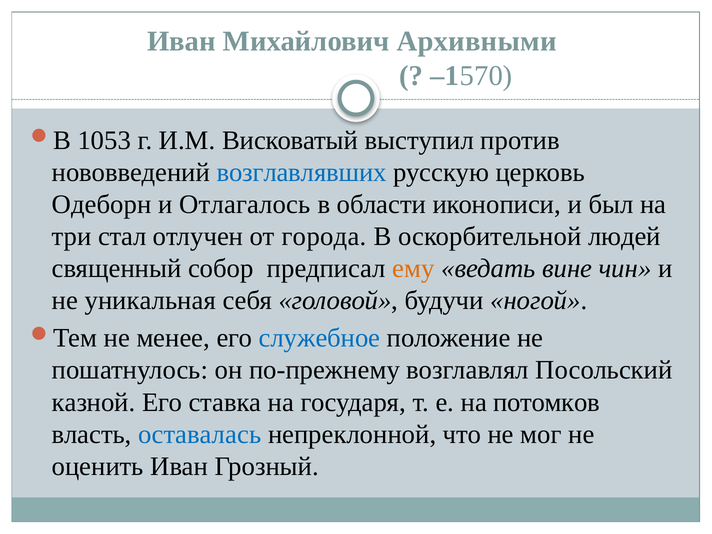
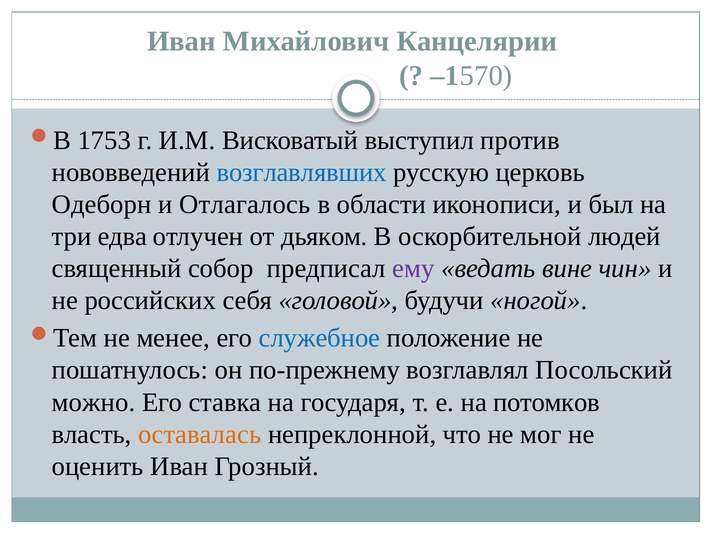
Архивными: Архивными -> Канцелярии (477, 41)
1053: 1053 -> 1753 (104, 140)
стал: стал -> едва (122, 237)
города: города -> дьяком (324, 237)
ему colour: orange -> purple (413, 269)
уникальная: уникальная -> российских (150, 301)
казной: казной -> можно (94, 402)
оставалась colour: blue -> orange (200, 434)
